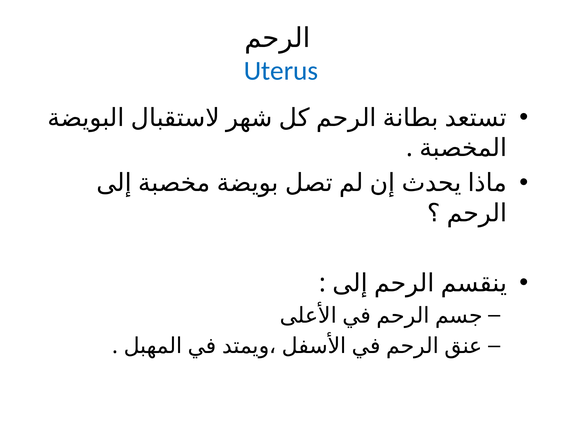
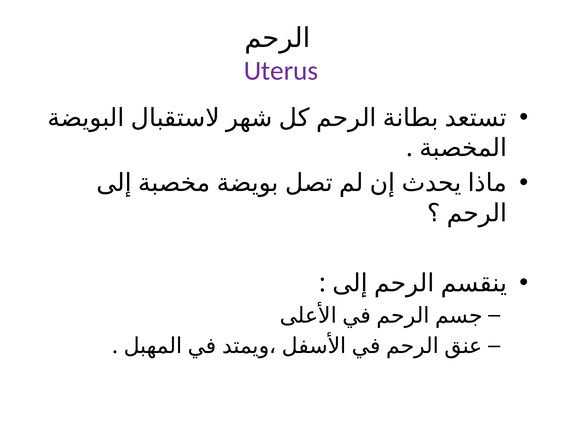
Uterus colour: blue -> purple (281, 71)
